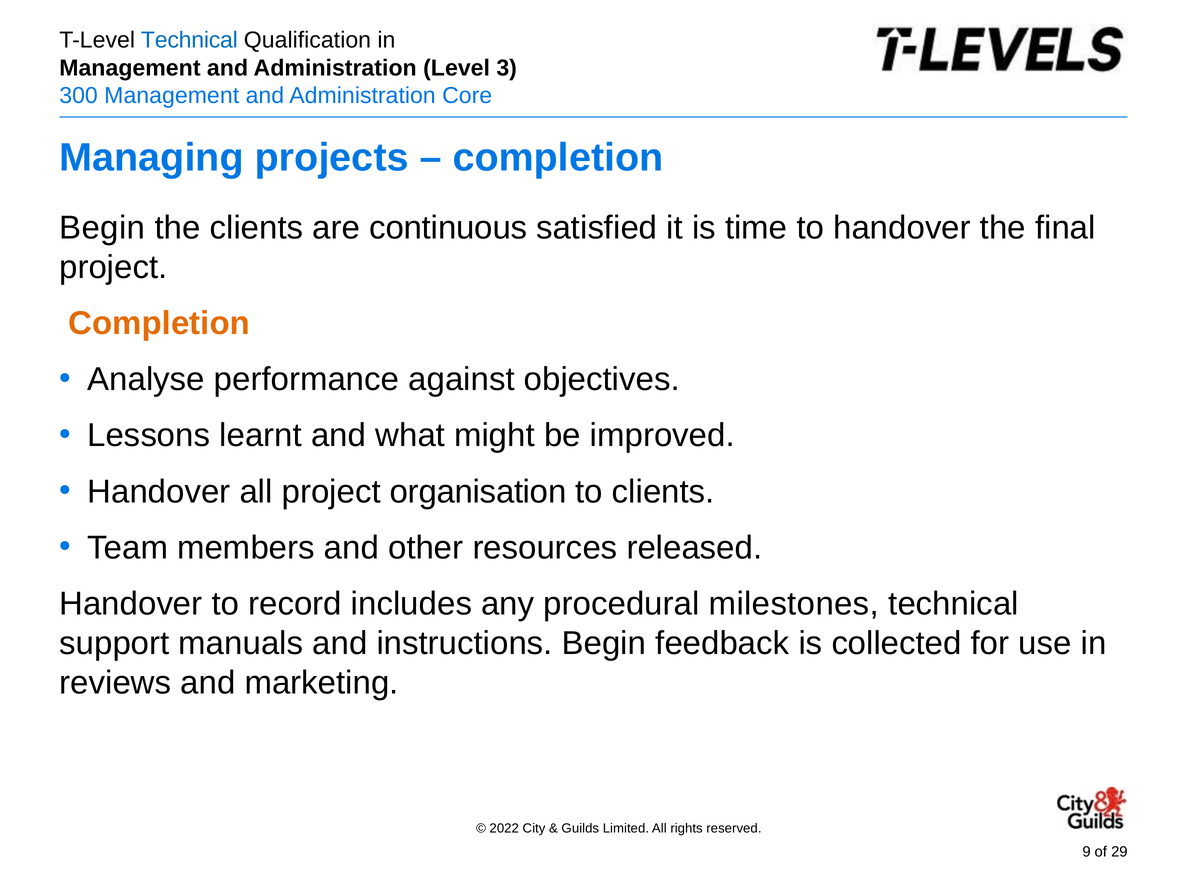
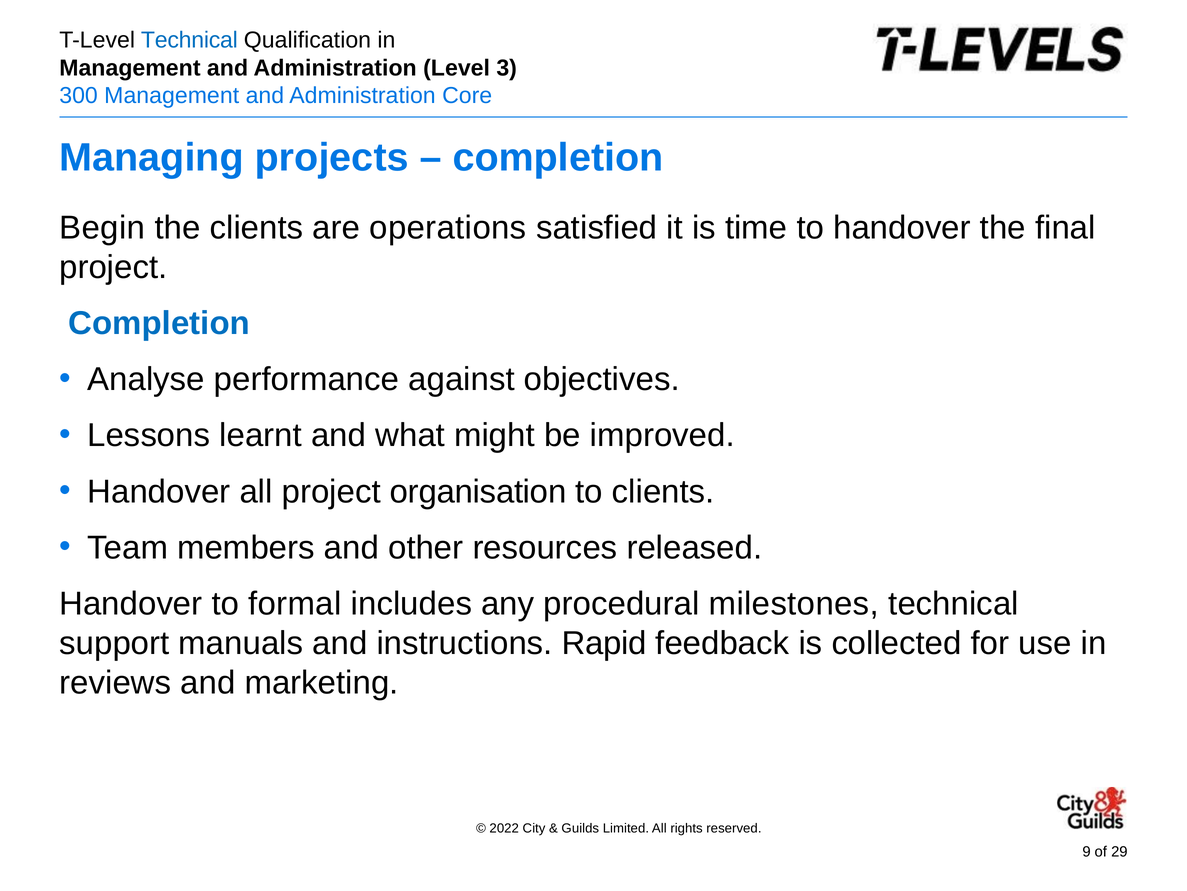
continuous: continuous -> operations (448, 228)
Completion colour: orange -> blue (159, 323)
record: record -> formal (295, 603)
instructions Begin: Begin -> Rapid (604, 643)
